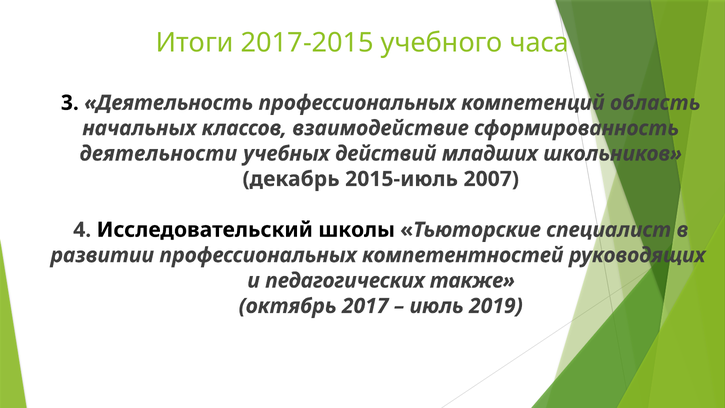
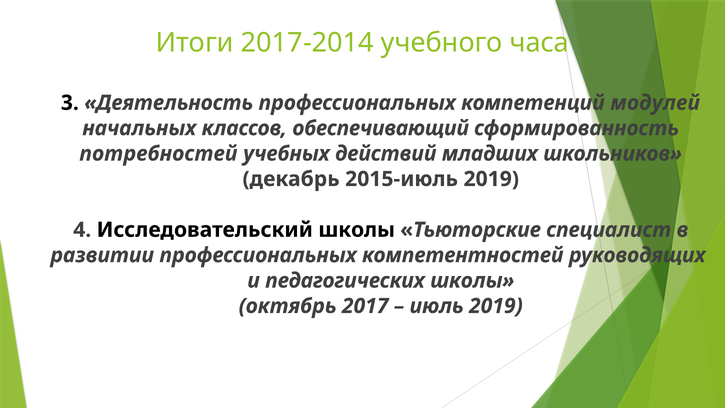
2017-2015: 2017-2015 -> 2017-2014 (307, 43)
область: область -> модулей (655, 103)
взаимодействие: взаимодействие -> обеспечивающий (381, 128)
деятельности: деятельности -> потребностей (158, 154)
2015-июль 2007: 2007 -> 2019 (491, 179)
педагогических также: также -> школы (472, 281)
